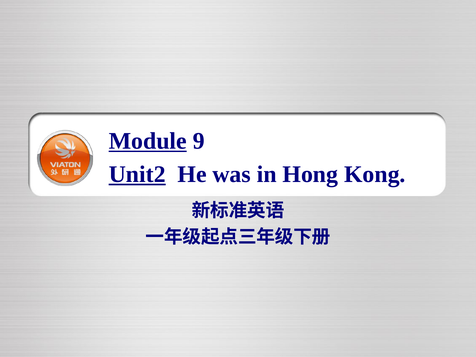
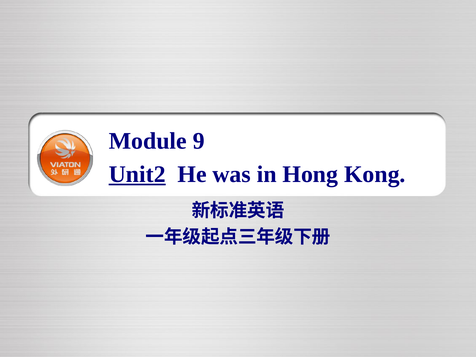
Module underline: present -> none (148, 141)
